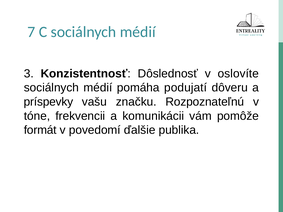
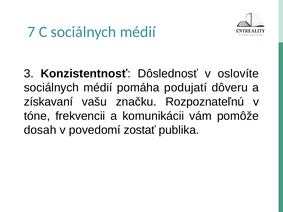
príspevky: príspevky -> získavaní (48, 102)
formát: formát -> dosah (40, 130)
ďalšie: ďalšie -> zostať (140, 130)
